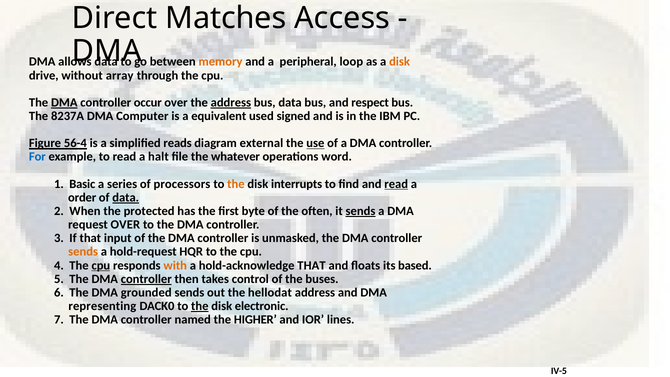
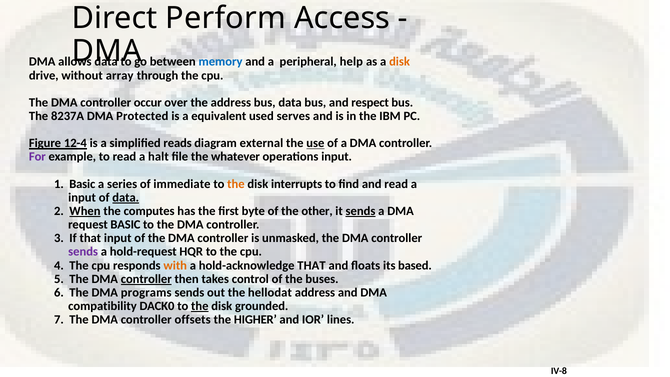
Matches: Matches -> Perform (226, 18)
memory colour: orange -> blue (221, 62)
loop: loop -> help (351, 62)
DMA underline: present -> none (64, 103)
address underline: present -> none (231, 103)
Computer: Computer -> Protected (142, 116)
signed: signed -> serves (293, 116)
56-4: 56-4 -> 12-4 (75, 143)
For colour: blue -> purple (37, 157)
operations word: word -> input (337, 157)
processors: processors -> immediate (182, 184)
read underline: present -> none (396, 184)
order: order -> input (82, 197)
When underline: none -> present (85, 211)
protected: protected -> computes (149, 211)
often: often -> other (317, 211)
request OVER: OVER -> BASIC (125, 225)
sends colour: orange -> purple (83, 252)
cpu underline: present -> none (101, 265)
grounded: grounded -> programs (146, 292)
representing: representing -> compatibility (102, 306)
electronic: electronic -> grounded (262, 306)
named: named -> offsets (193, 320)
IV-5: IV-5 -> IV-8 (559, 371)
